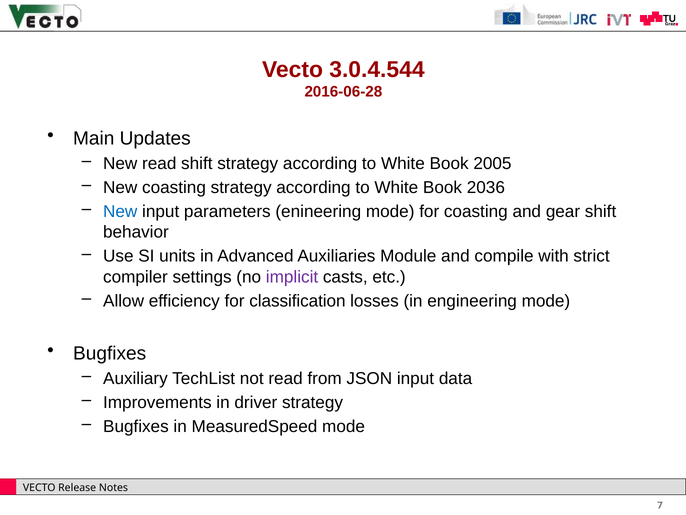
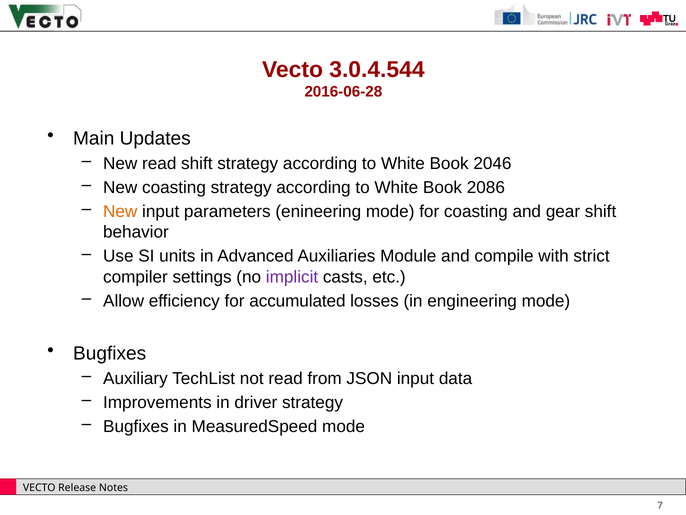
2005: 2005 -> 2046 (492, 163)
2036: 2036 -> 2086 (486, 187)
New colour: blue -> orange (120, 211)
classification: classification -> accumulated (297, 301)
